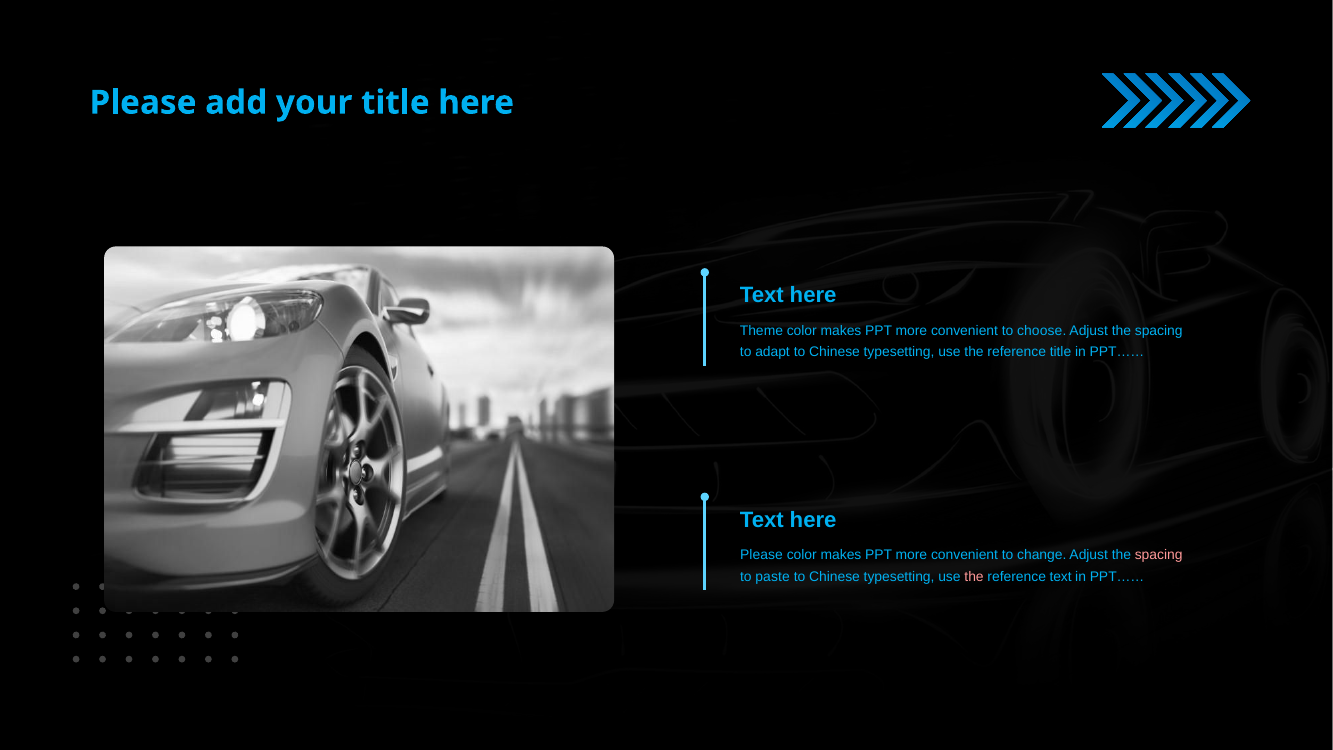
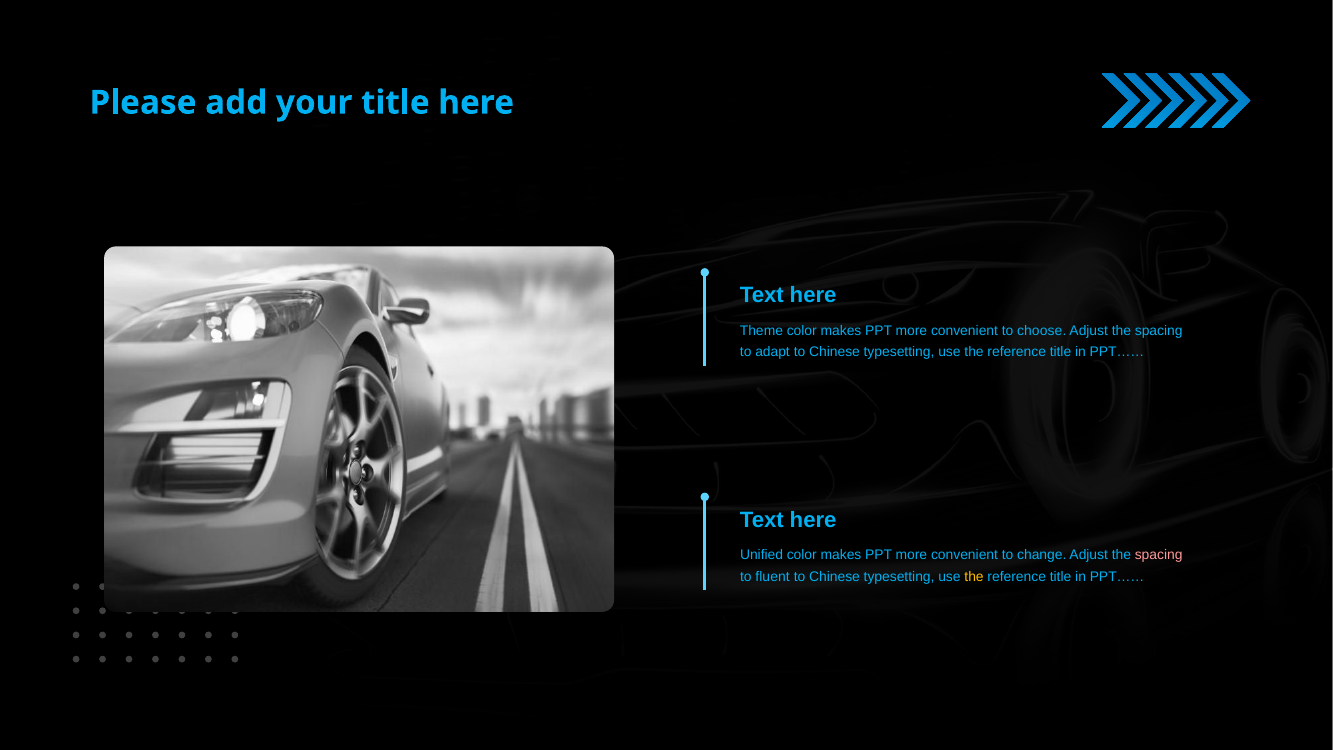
Please: Please -> Unified (762, 555)
paste: paste -> fluent (773, 576)
the colour: pink -> yellow (974, 576)
text: text -> title (1061, 576)
